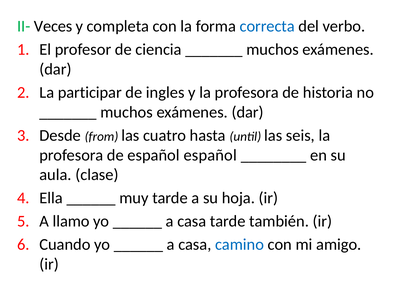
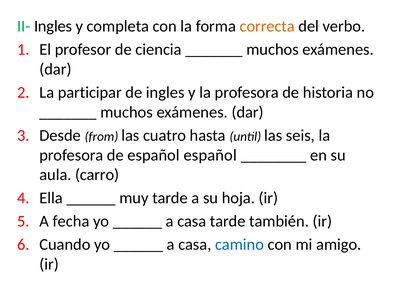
II- Veces: Veces -> Ingles (53, 26)
correcta colour: blue -> orange (267, 26)
clase: clase -> carro (97, 175)
llamo: llamo -> fecha (71, 221)
